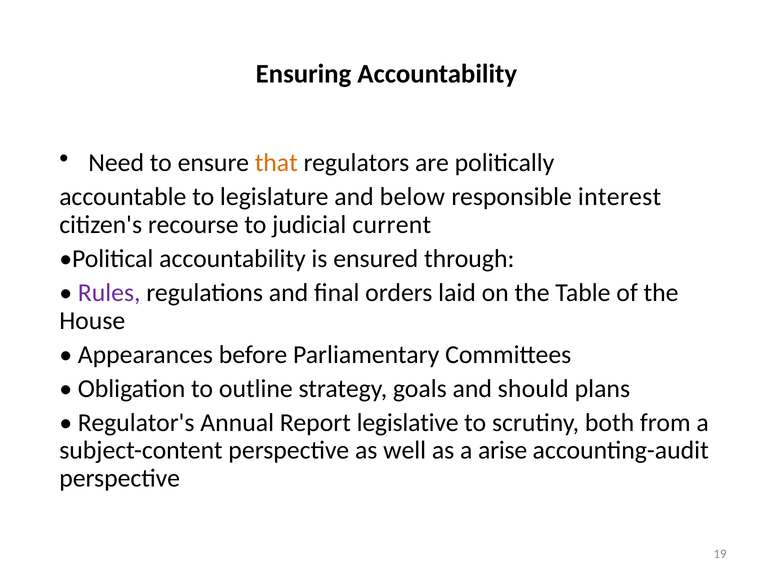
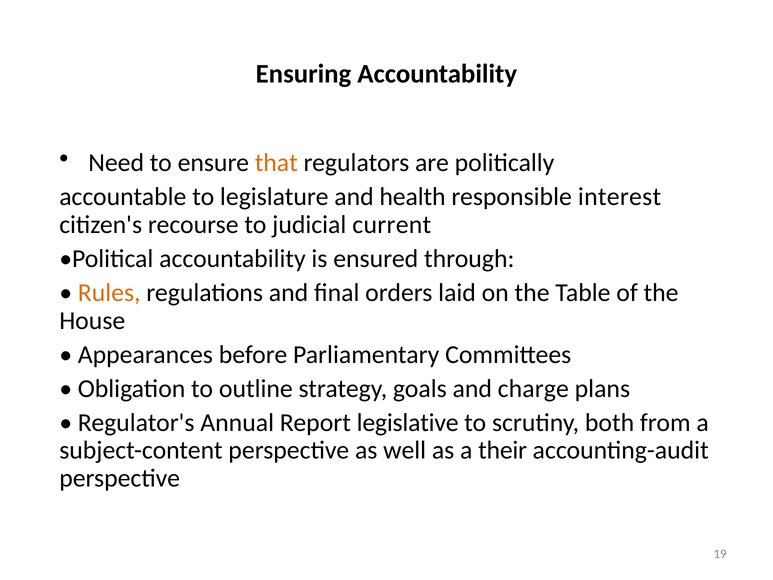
below: below -> health (413, 197)
Rules colour: purple -> orange (109, 293)
should: should -> charge (533, 388)
arise: arise -> their (503, 450)
